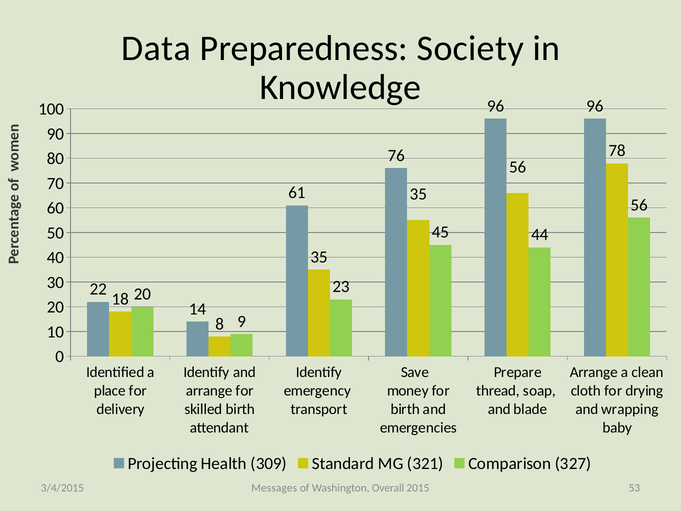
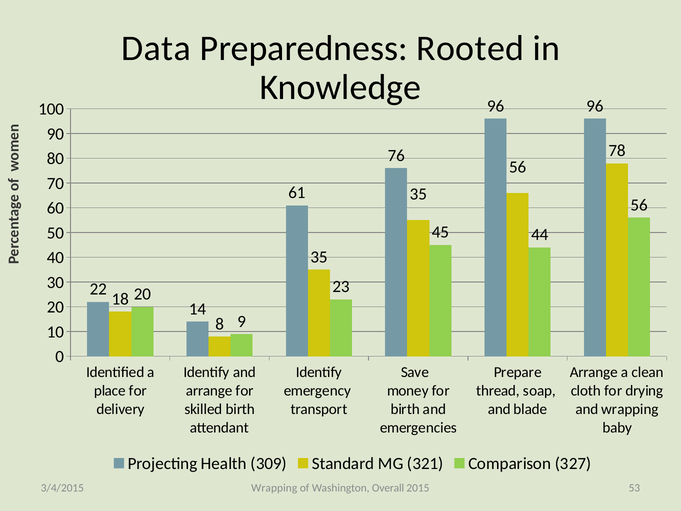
Society: Society -> Rooted (470, 48)
Messages: Messages -> Wrapping (274, 488)
